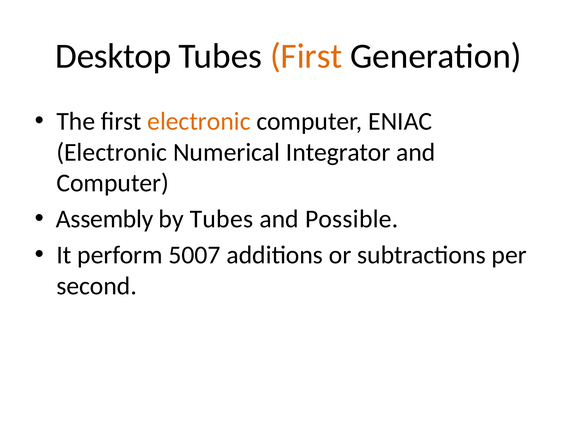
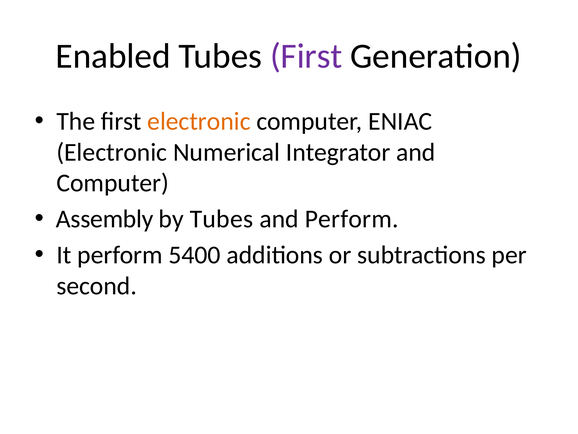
Desktop: Desktop -> Enabled (113, 56)
First colour: orange -> purple (306, 56)
and Possible: Possible -> Perform (352, 219)
5007: 5007 -> 5400 (195, 255)
